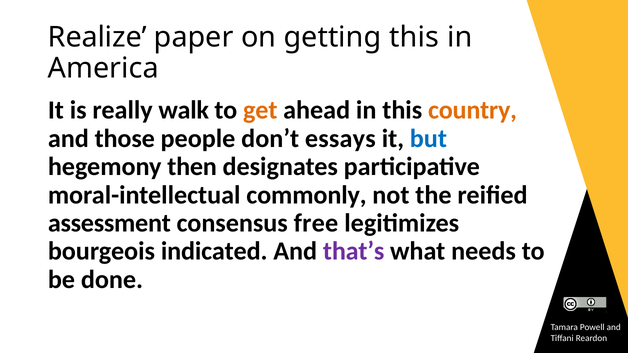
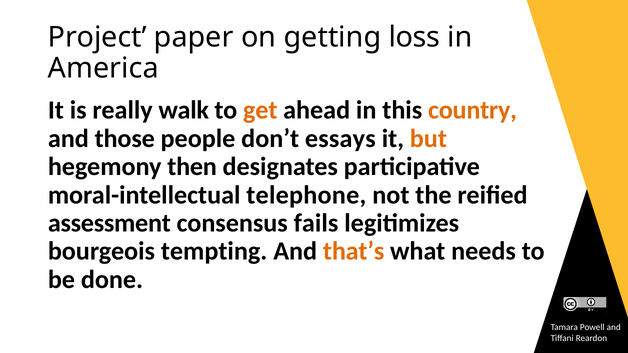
Realize: Realize -> Project (97, 37)
getting this: this -> loss (414, 37)
but colour: blue -> orange (428, 139)
commonly: commonly -> telephone (306, 195)
free: free -> fails (316, 223)
indicated: indicated -> tempting (214, 252)
that’s colour: purple -> orange (354, 252)
